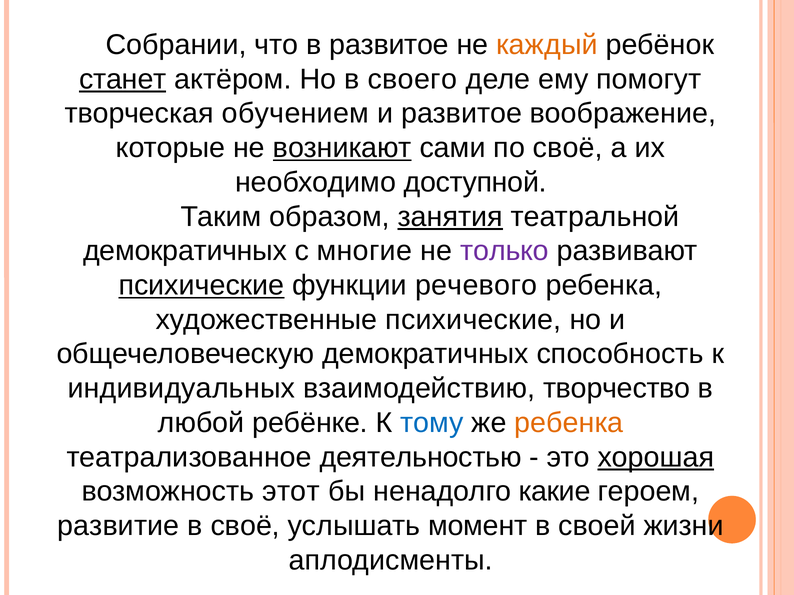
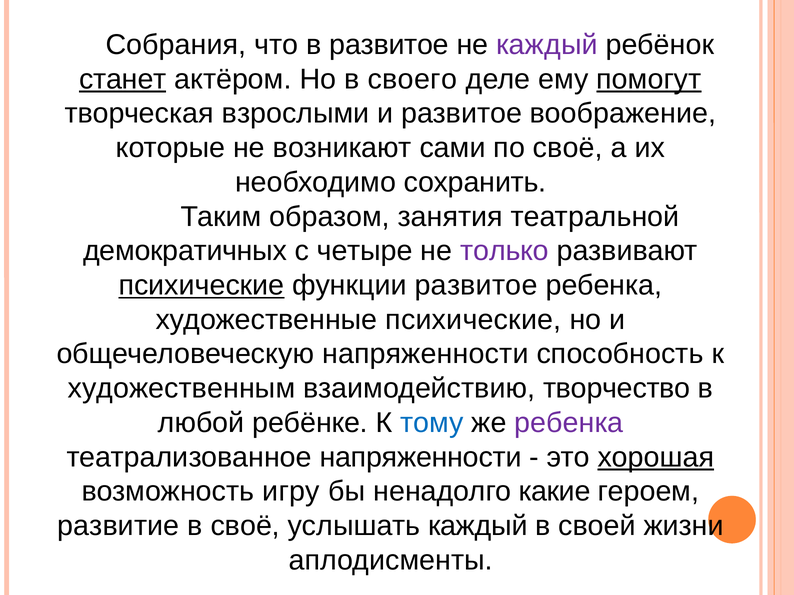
Собрании: Собрании -> Собрания (176, 45)
каждый colour: orange -> purple (547, 45)
помогут underline: none -> present (649, 79)
обучением: обучением -> взрослыми (296, 114)
возникают underline: present -> none (342, 148)
доступной: доступной -> сохранить (475, 182)
занятия underline: present -> none (450, 217)
многие: многие -> четыре (365, 251)
функции речевого: речевого -> развитое (476, 286)
общечеловеческую демократичных: демократичных -> напряженности (425, 354)
индивидуальных: индивидуальных -> художественным (181, 389)
ребенка colour: orange -> purple (569, 423)
театрализованное деятельностью: деятельностью -> напряженности (421, 457)
этот: этот -> игру (291, 492)
услышать момент: момент -> каждый (478, 526)
